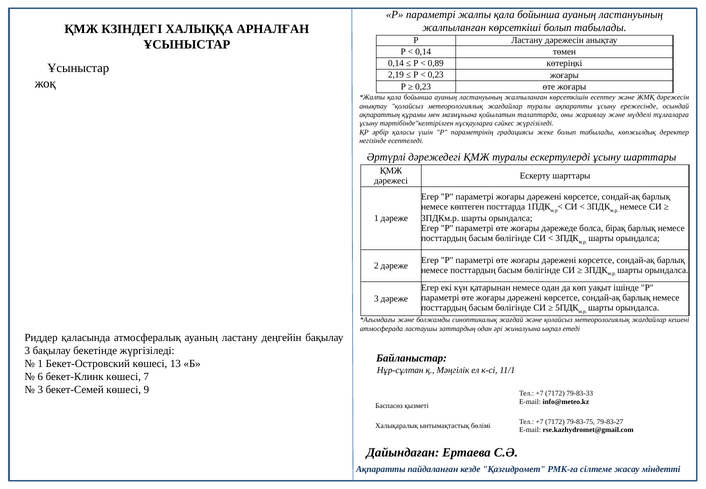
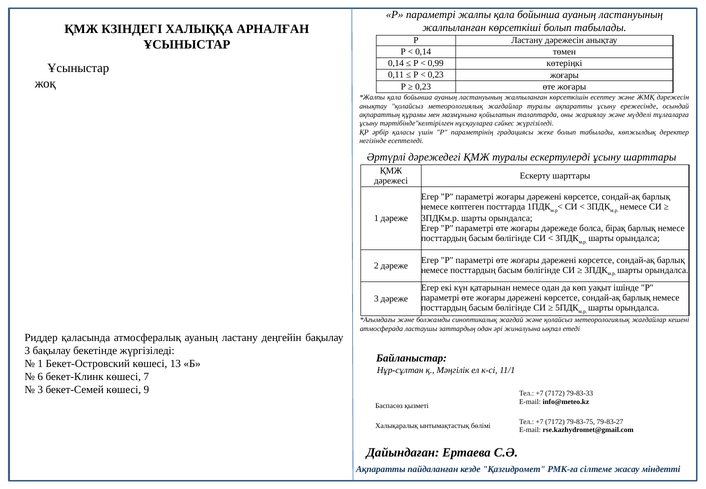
0,89: 0,89 -> 0,99 (436, 63)
2,19: 2,19 -> 0,11 (396, 75)
